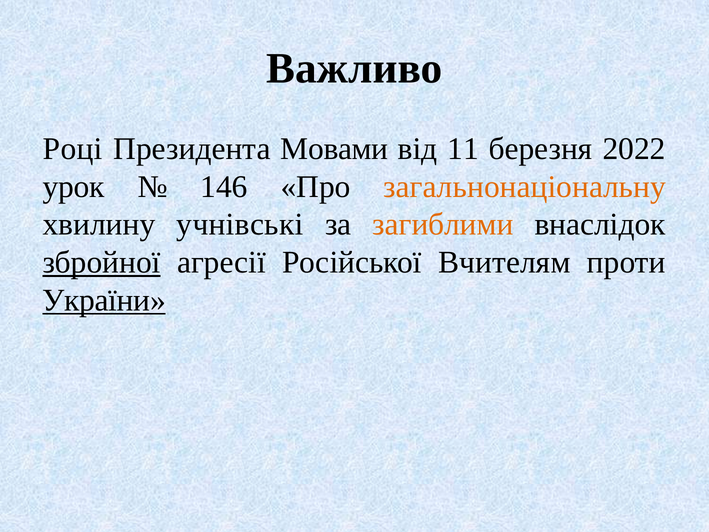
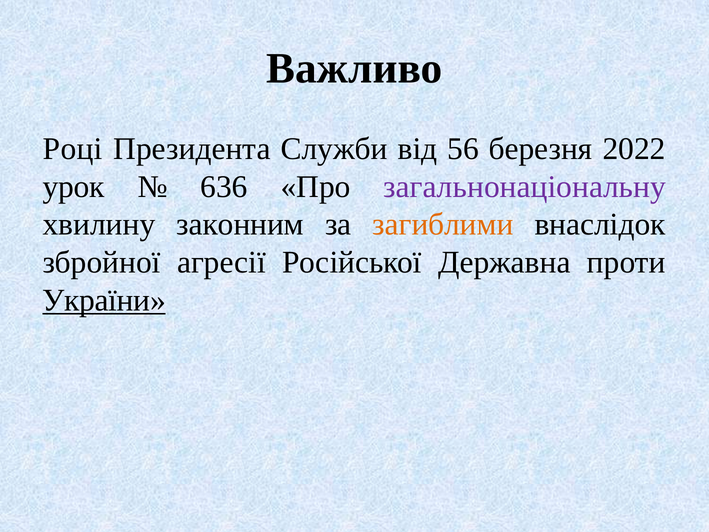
Мовами: Мовами -> Служби (334, 149)
11: 11 -> 56 (463, 149)
146: 146 -> 636 (224, 187)
загальнонаціональну colour: orange -> purple (525, 187)
учнівські: учнівські -> законним (240, 224)
збройної underline: present -> none (102, 262)
Вчителям: Вчителям -> Державна (504, 262)
